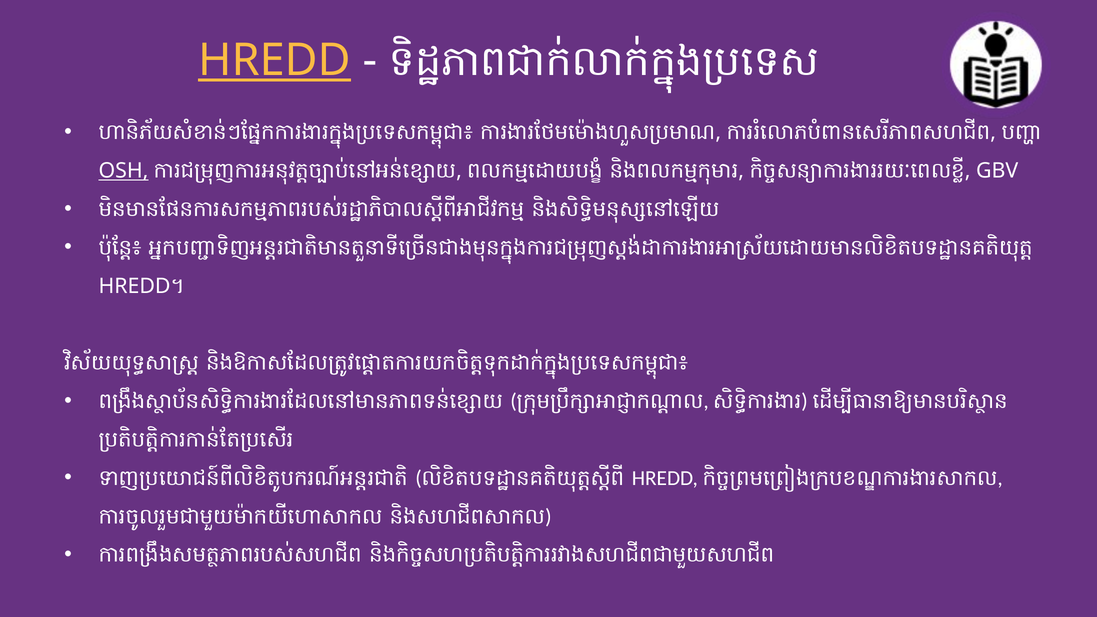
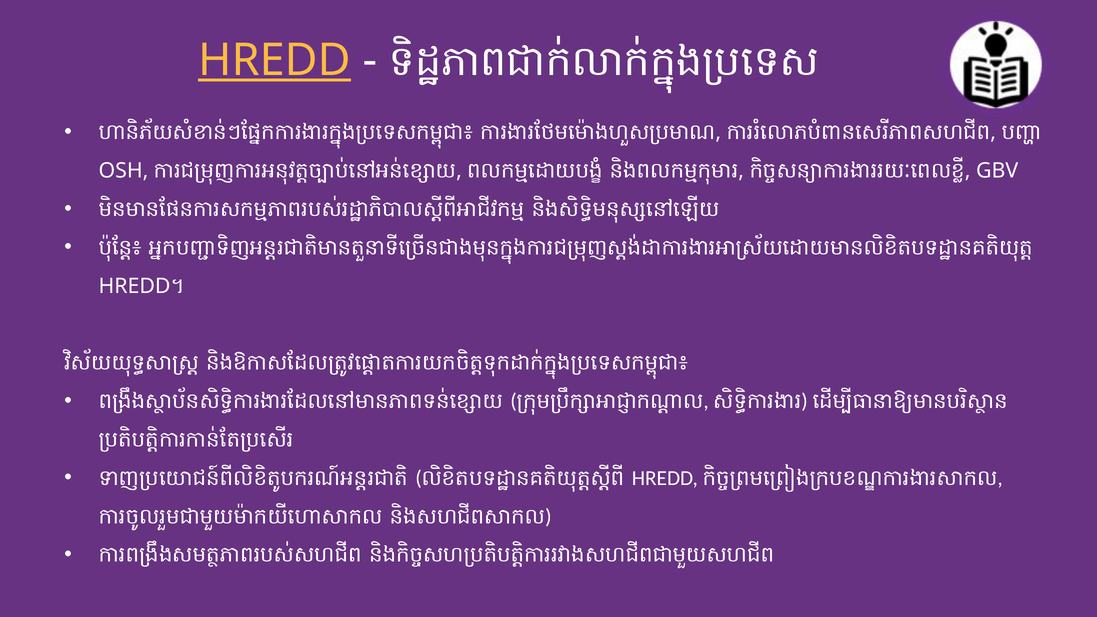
OSH underline: present -> none (123, 171)
